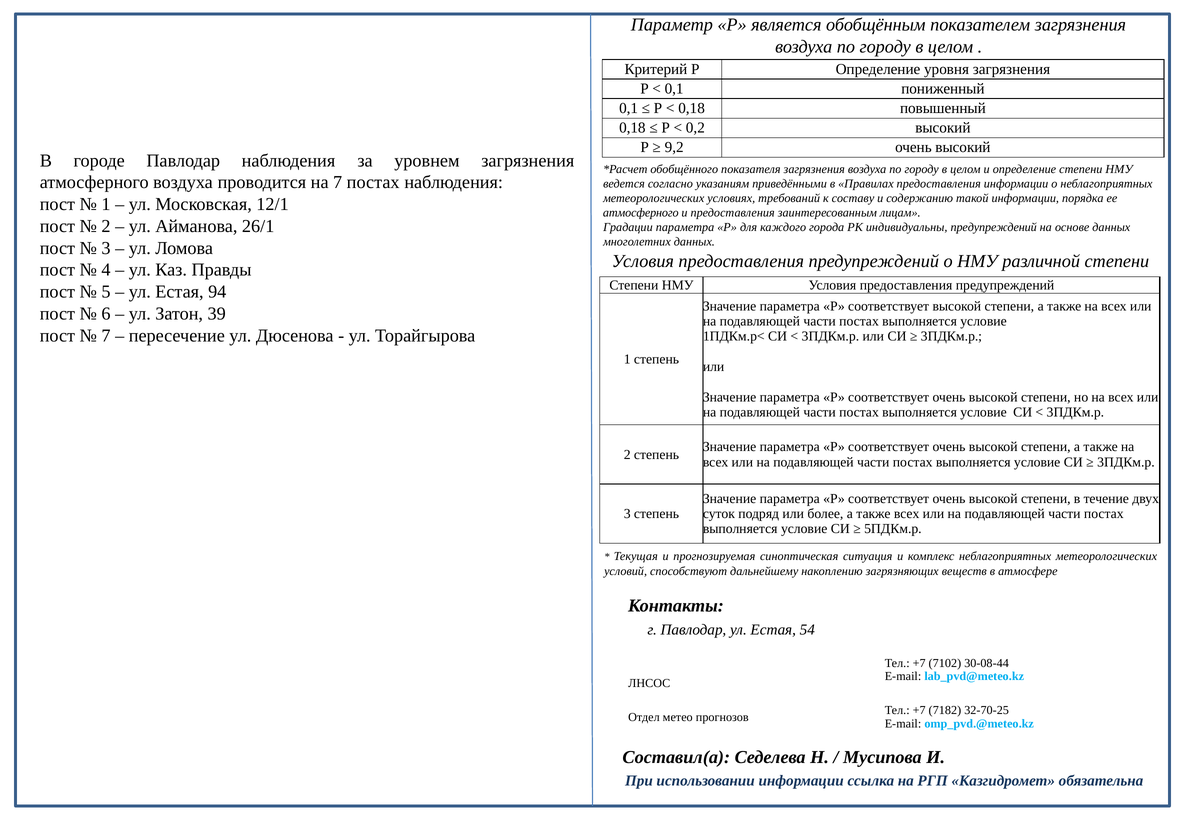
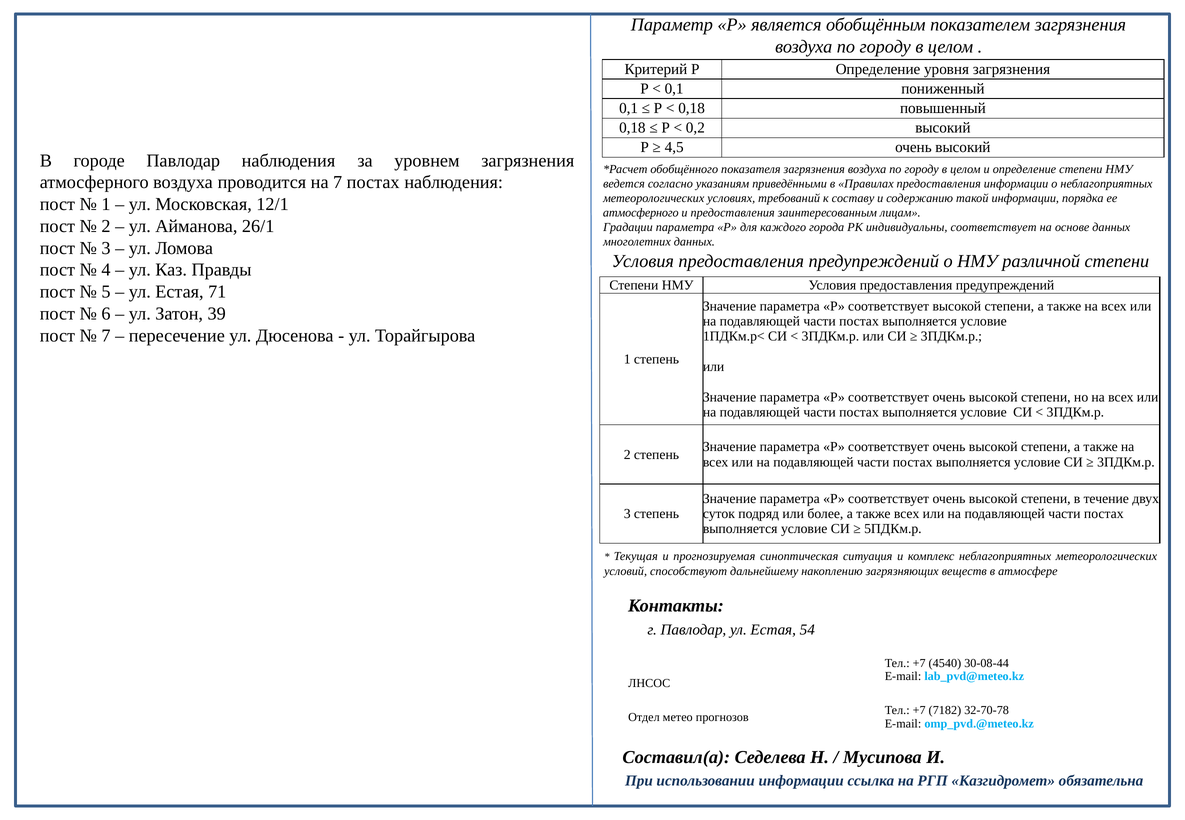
9,2: 9,2 -> 4,5 (674, 147)
индивидуальны предупреждений: предупреждений -> соответствует (994, 227)
94: 94 -> 71 (217, 292)
7102: 7102 -> 4540 (945, 663)
32-70-25: 32-70-25 -> 32-70-78 (987, 711)
